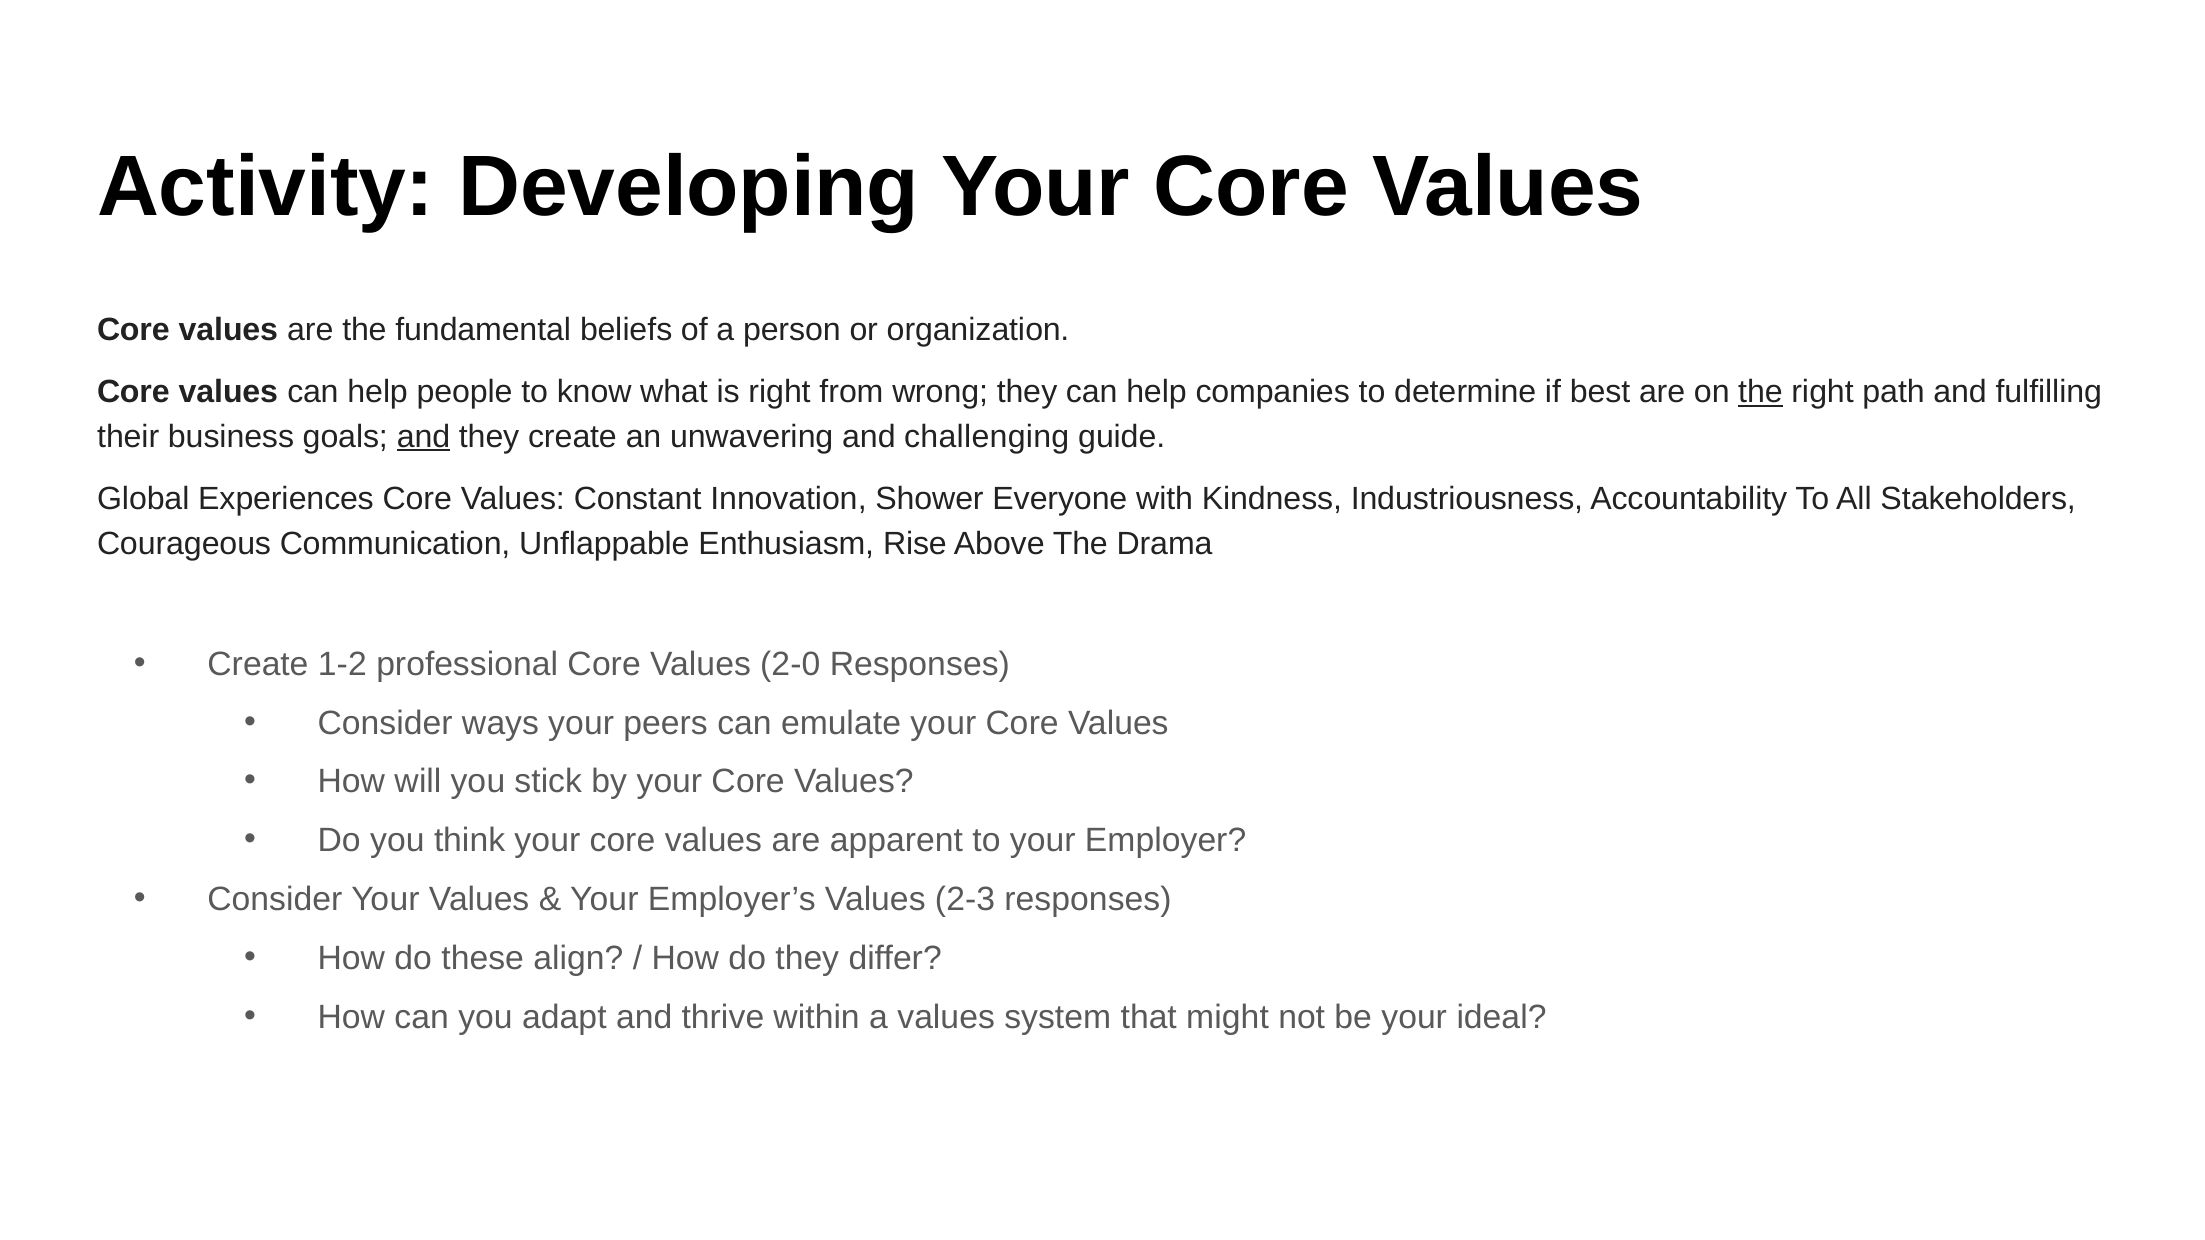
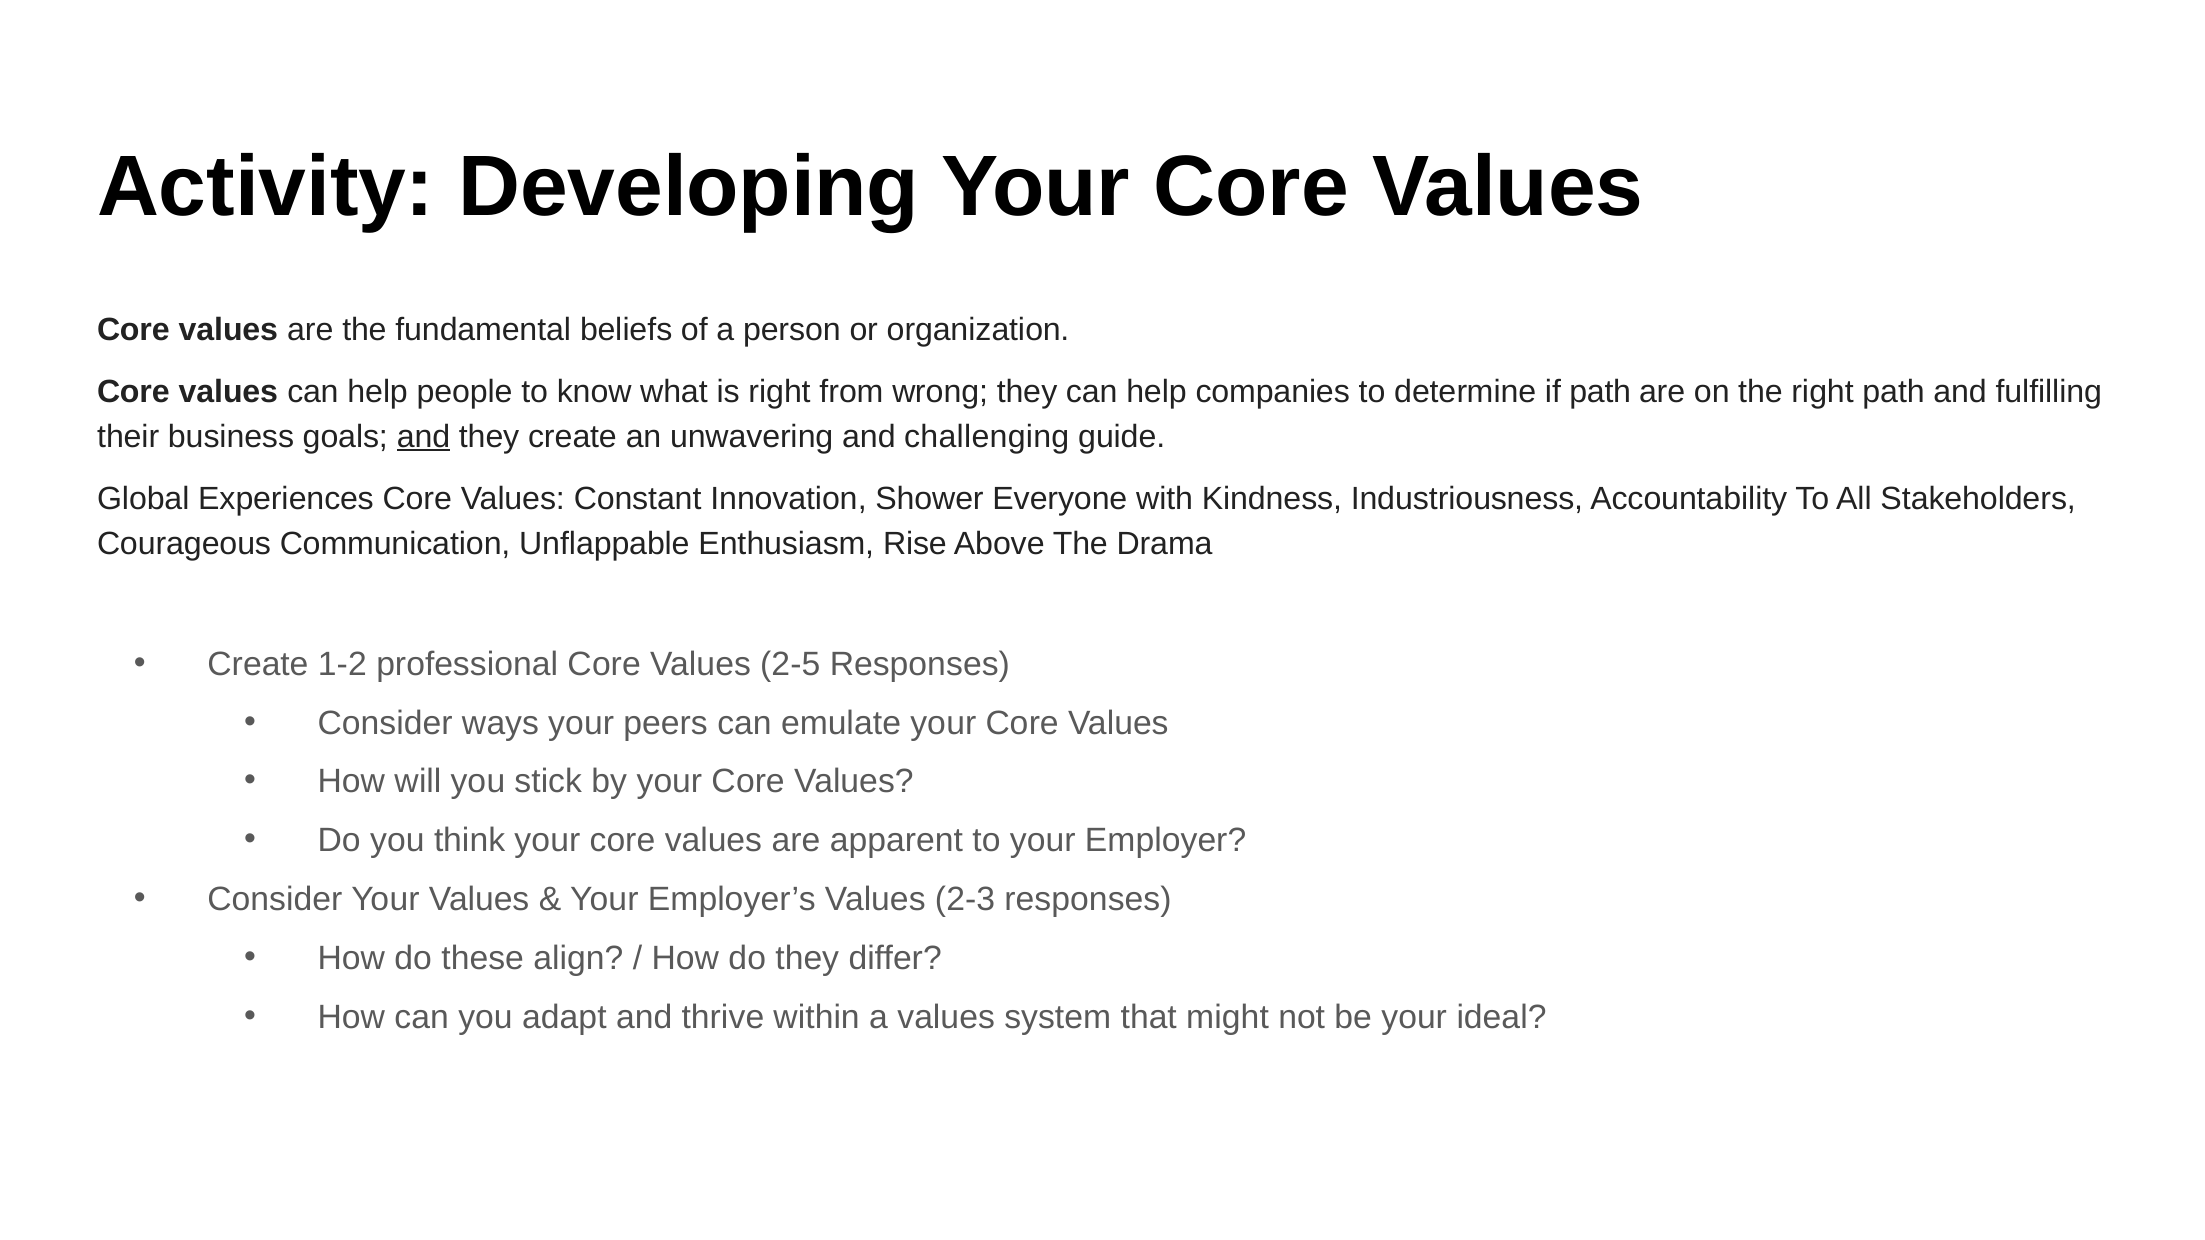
if best: best -> path (1600, 392)
the underline: present -> none (1760, 392)
2-0: 2-0 -> 2-5 (790, 664)
